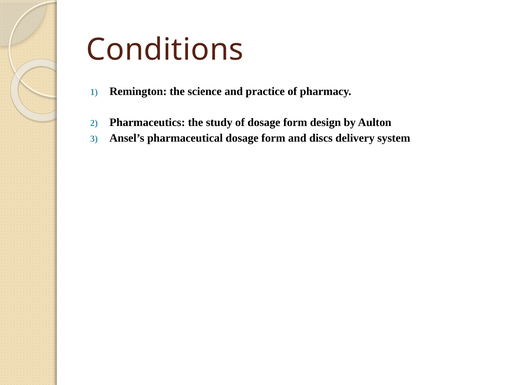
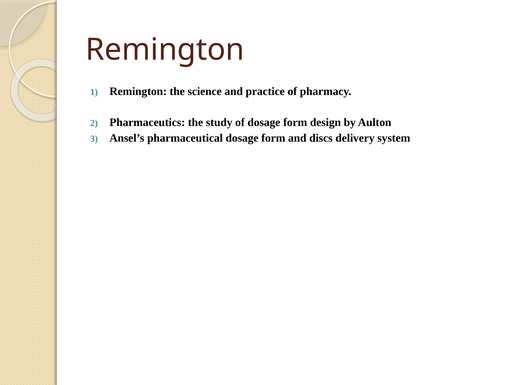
Conditions: Conditions -> Remington (165, 50)
